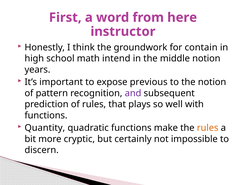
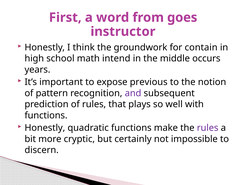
here: here -> goes (182, 17)
middle notion: notion -> occurs (206, 58)
Quantity: Quantity -> Honestly (45, 128)
rules colour: orange -> purple (208, 128)
